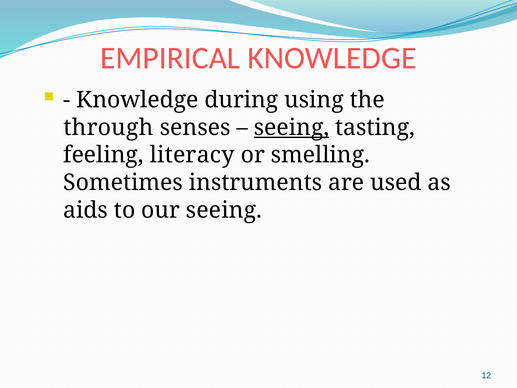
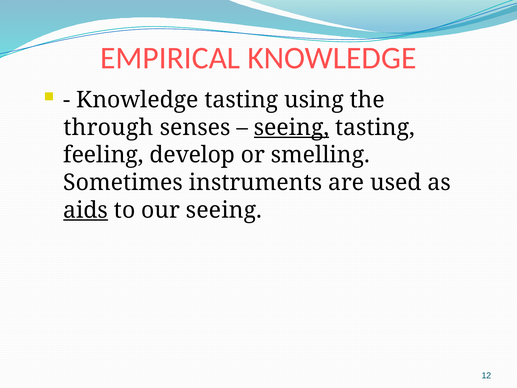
Knowledge during: during -> tasting (241, 100)
literacy: literacy -> develop (192, 155)
aids underline: none -> present (86, 210)
